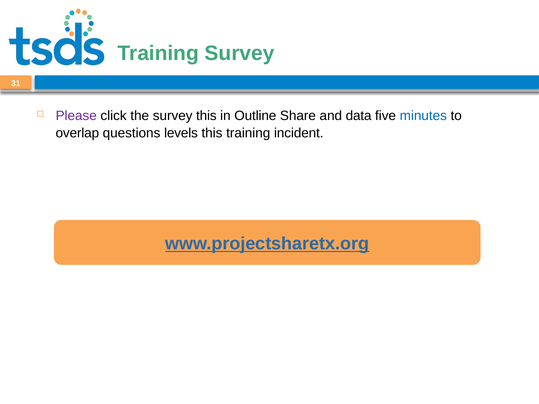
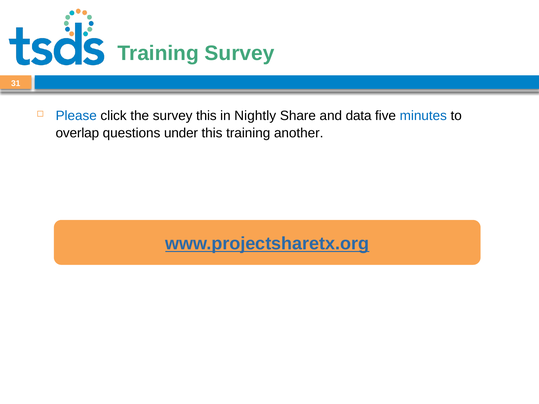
Please colour: purple -> blue (76, 116)
Outline: Outline -> Nightly (255, 116)
levels: levels -> under (181, 133)
incident: incident -> another (299, 133)
